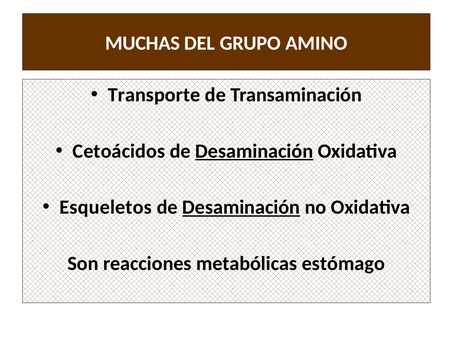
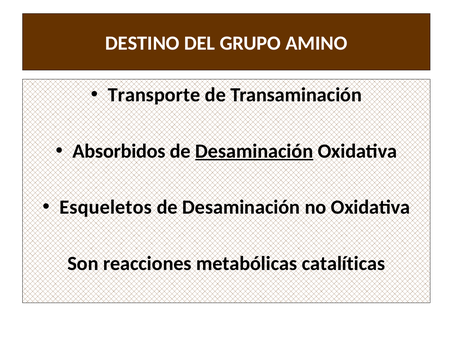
MUCHAS: MUCHAS -> DESTINO (142, 43)
Cetoácidos: Cetoácidos -> Absorbidos (119, 151)
Desaminación underline: present -> none (241, 208)
estómago: estómago -> catalíticas (343, 264)
